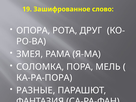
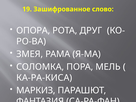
КА-РА-ПОРА: КА-РА-ПОРА -> КА-РА-КИСА (44, 78)
РАЗНЫЕ: РАЗНЫЕ -> МАРКИЗ (36, 90)
